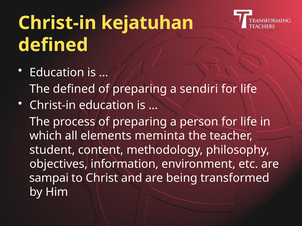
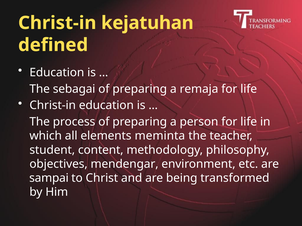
The defined: defined -> sebagai (74, 89)
sendiri: sendiri -> remaja (199, 89)
information: information -> mendengar (125, 164)
